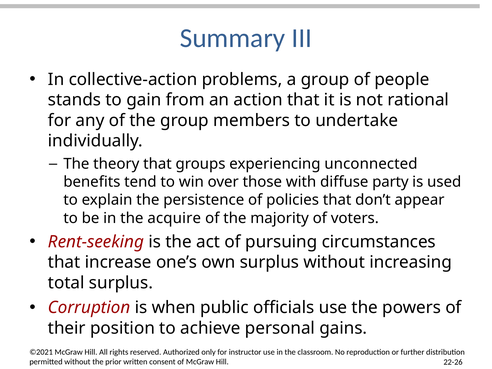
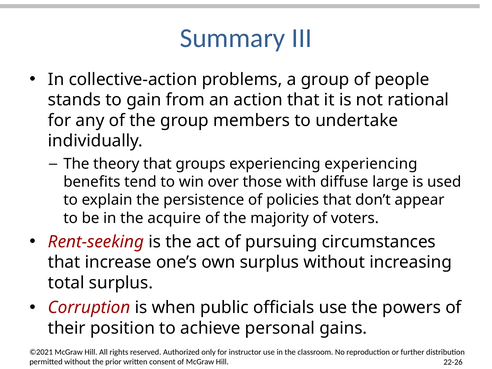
experiencing unconnected: unconnected -> experiencing (371, 164)
party: party -> large (390, 182)
